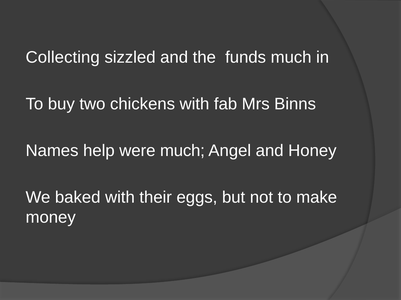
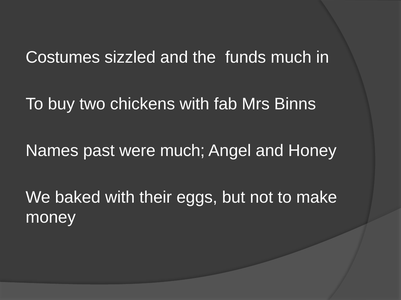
Collecting: Collecting -> Costumes (63, 57)
help: help -> past (99, 151)
